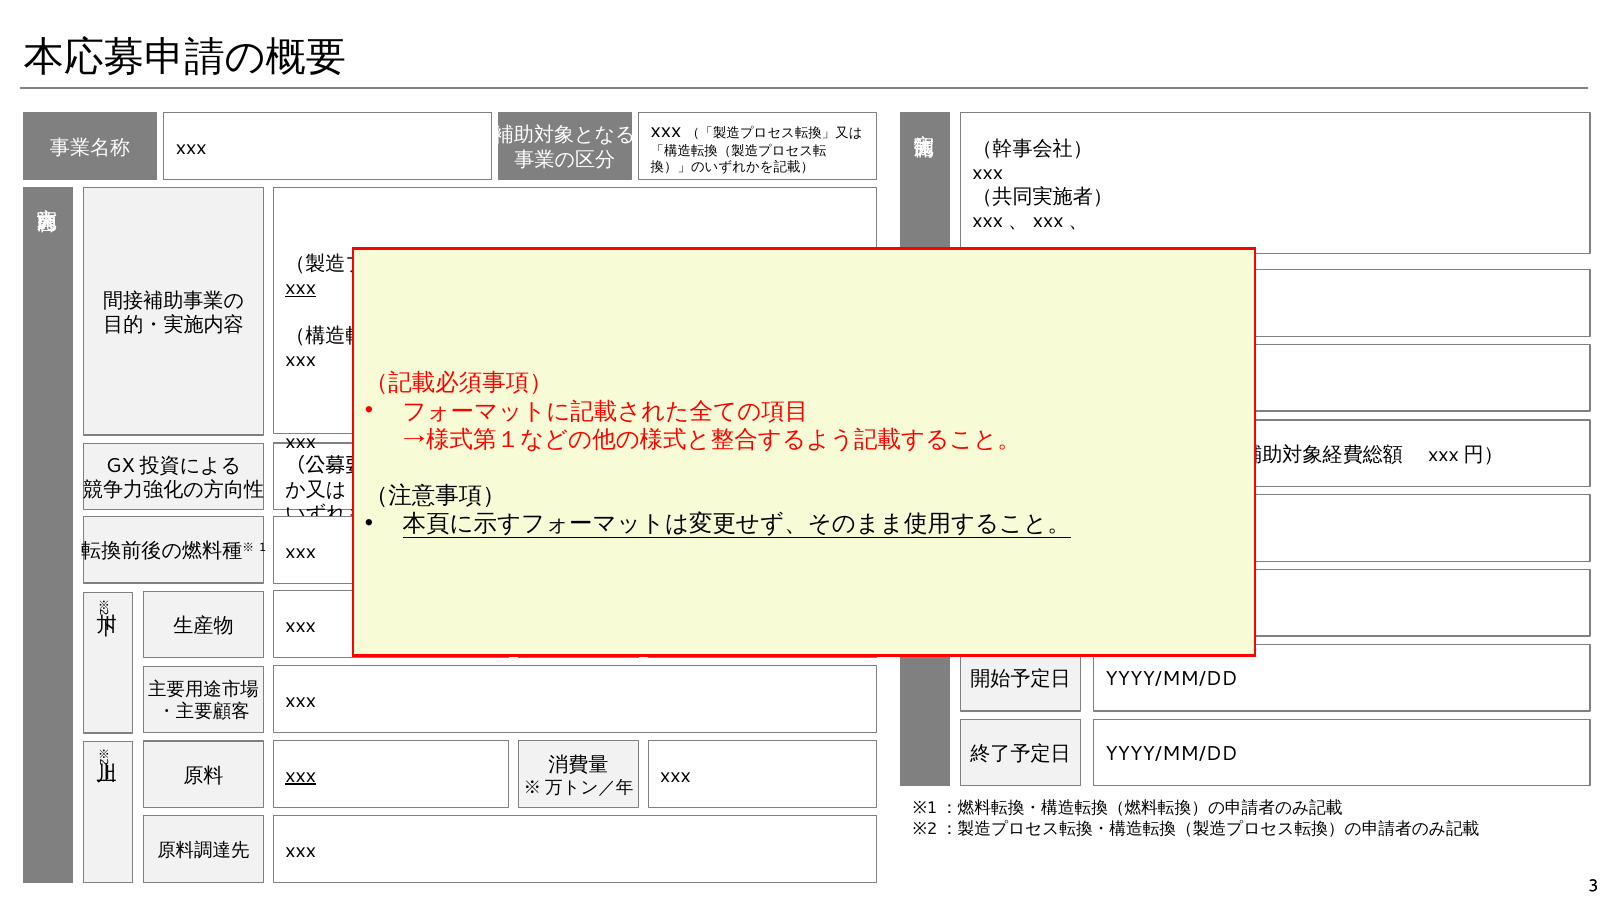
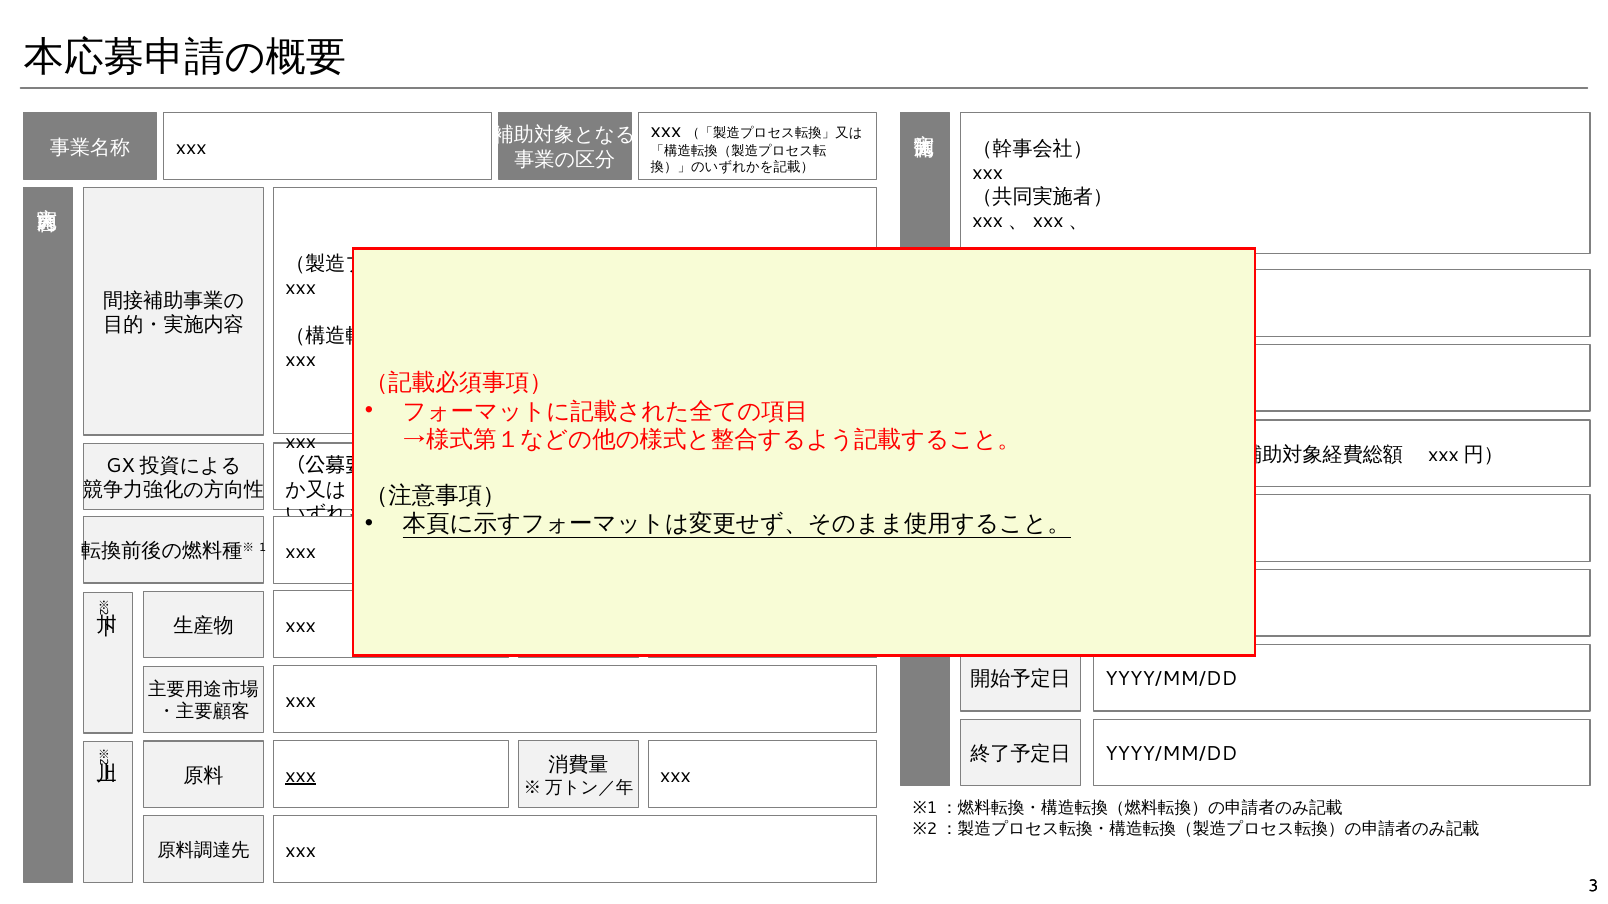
xxx underline: present -> none (301, 288)
